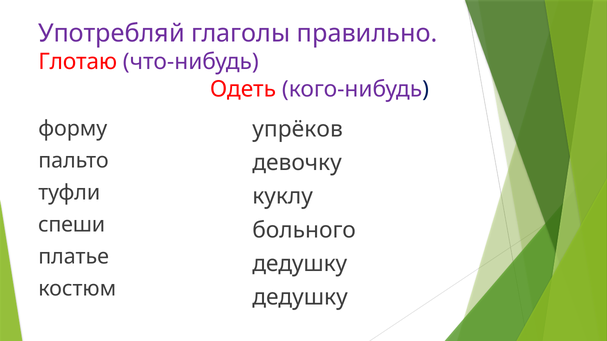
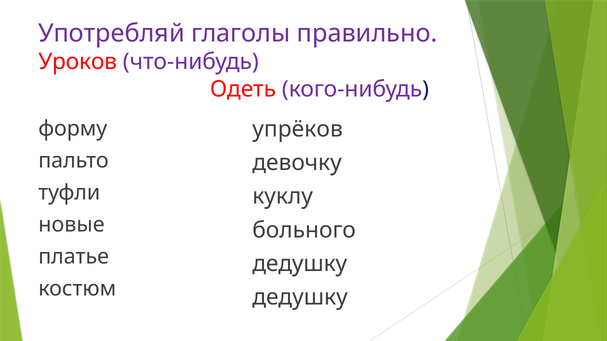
Глотаю: Глотаю -> Уроков (78, 62)
спеши: спеши -> новые (71, 225)
